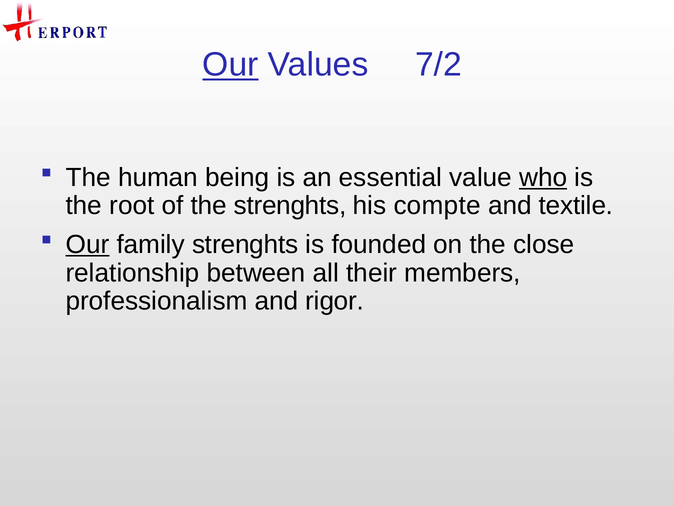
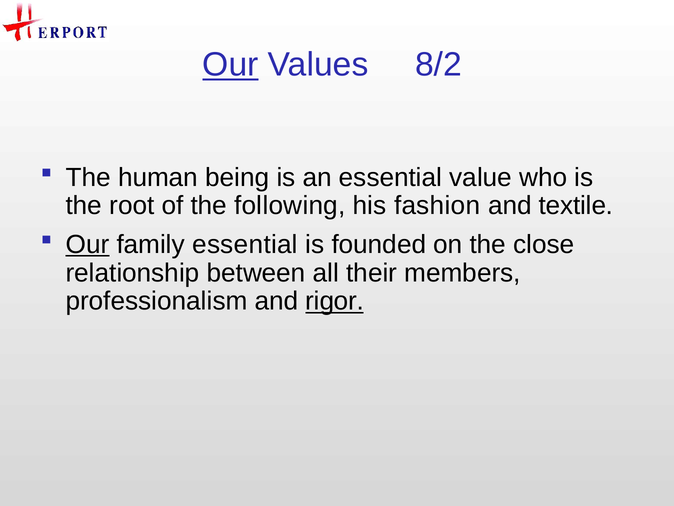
7/2: 7/2 -> 8/2 (439, 65)
who underline: present -> none (543, 177)
the strenghts: strenghts -> following (290, 206)
compte: compte -> fashion (437, 206)
family strenghts: strenghts -> essential (245, 244)
rigor underline: none -> present (335, 301)
